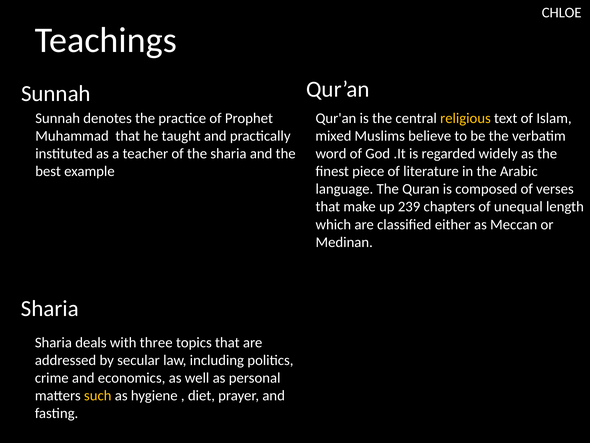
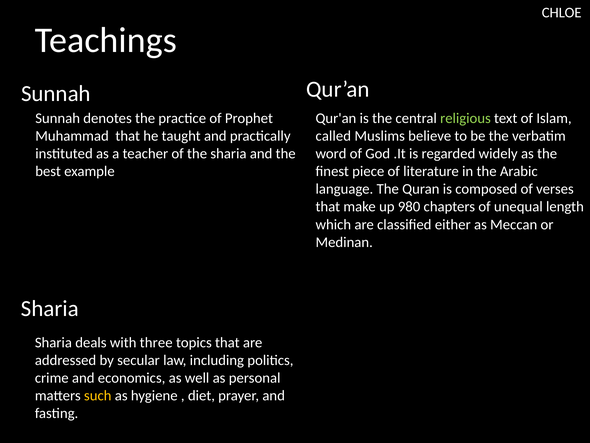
religious colour: yellow -> light green (465, 118)
mixed: mixed -> called (333, 136)
239: 239 -> 980 (409, 207)
